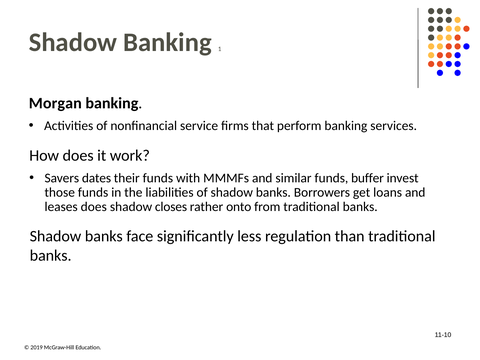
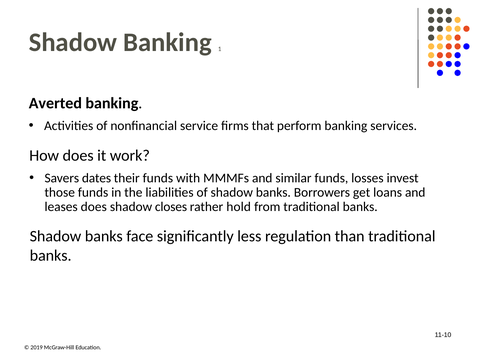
Morgan: Morgan -> Averted (55, 103)
buffer: buffer -> losses (367, 178)
onto: onto -> hold (239, 207)
